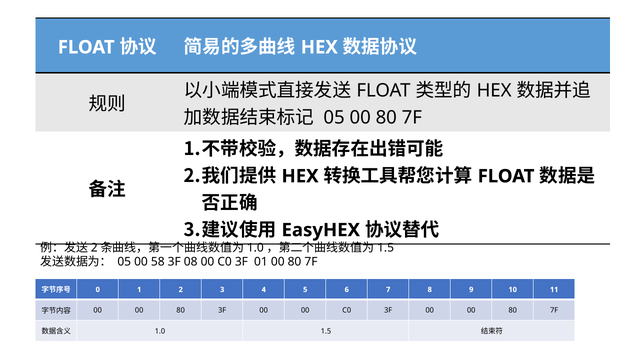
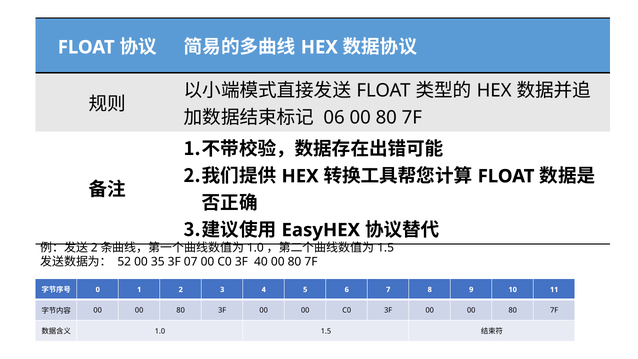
05: 05 -> 06 (334, 118)
05: 05 -> 52 (124, 262)
58: 58 -> 35 (158, 262)
08: 08 -> 07 (191, 262)
01: 01 -> 40 (261, 262)
